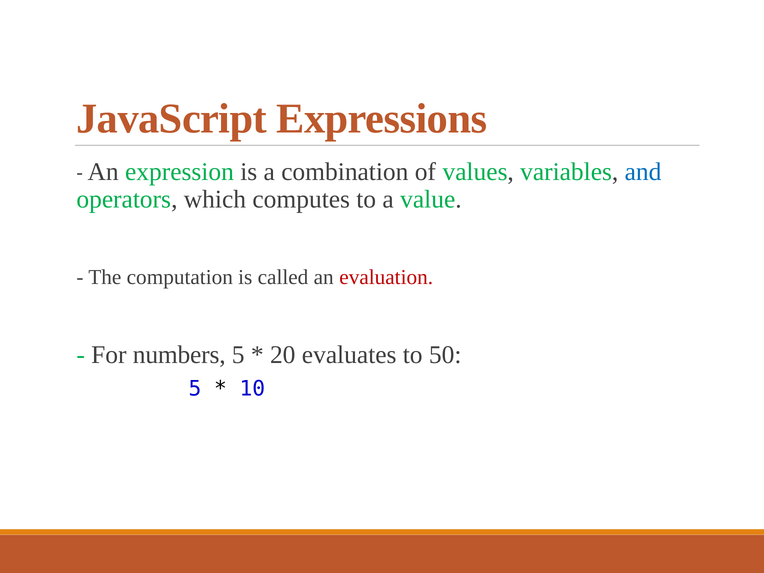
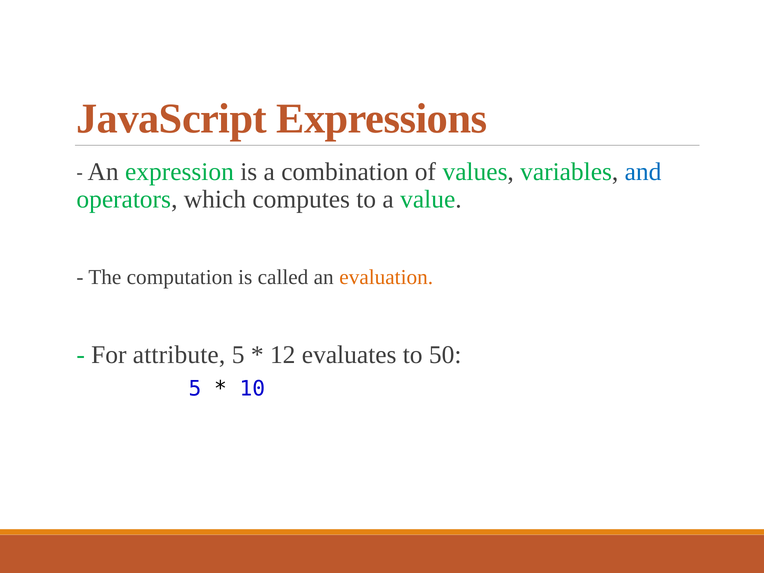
evaluation colour: red -> orange (386, 277)
numbers: numbers -> attribute (179, 355)
20: 20 -> 12 (283, 355)
